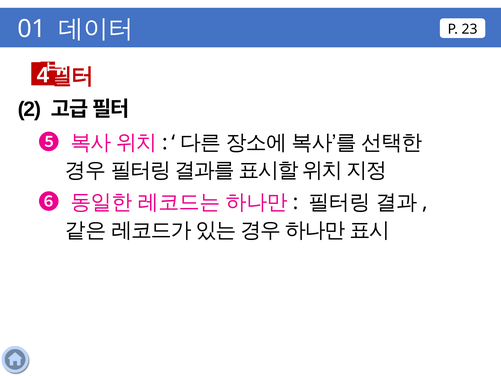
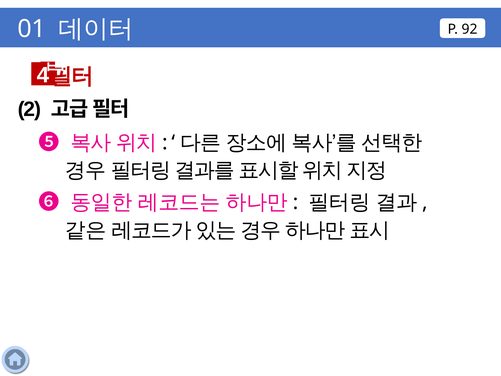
23: 23 -> 92 (469, 29)
